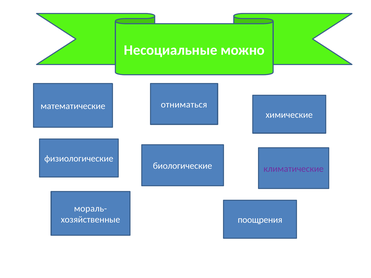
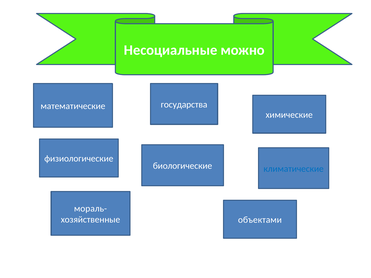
отниматься: отниматься -> государства (184, 105)
климатические colour: purple -> blue (294, 169)
поощрения: поощрения -> объектами (260, 220)
